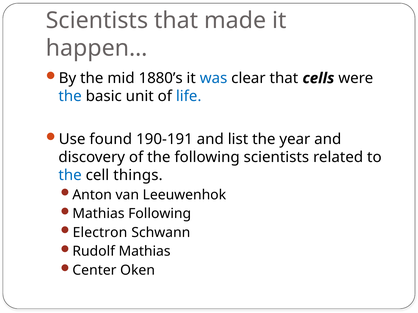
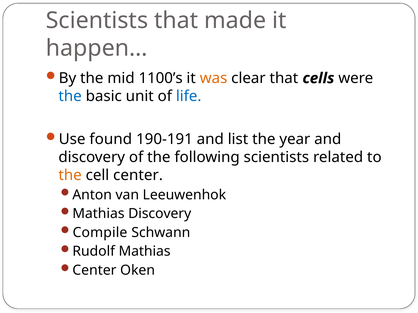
1880’s: 1880’s -> 1100’s (161, 78)
was colour: blue -> orange (214, 78)
the colour: blue -> orange (70, 176)
cell things: things -> center (138, 176)
Mathias Following: Following -> Discovery (160, 214)
Electron: Electron -> Compile (100, 233)
